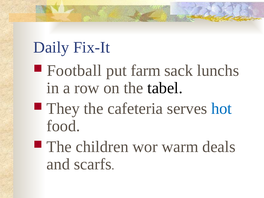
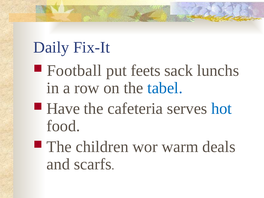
farm: farm -> feets (146, 71)
tabel colour: black -> blue (165, 88)
They: They -> Have (63, 109)
